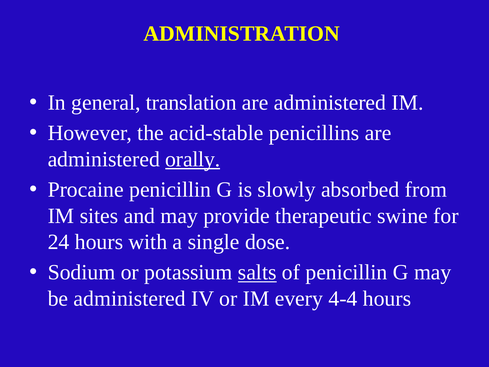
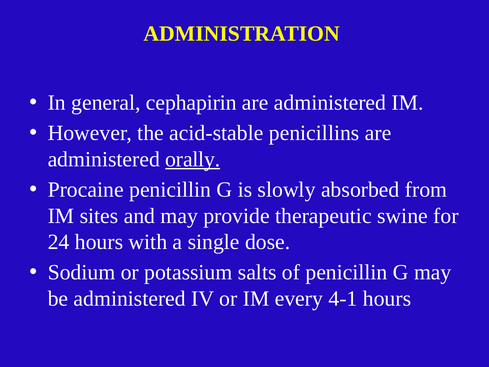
translation: translation -> cephapirin (191, 103)
salts underline: present -> none (257, 272)
4-4: 4-4 -> 4-1 (343, 298)
